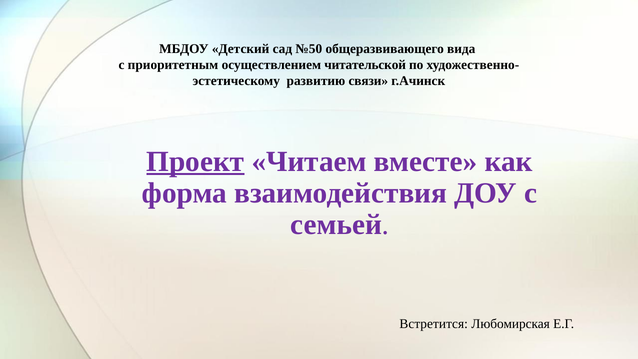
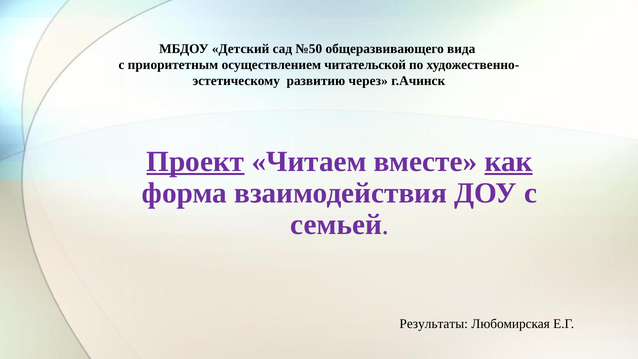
связи: связи -> через (368, 81)
как underline: none -> present (509, 161)
Встретится: Встретится -> Результаты (434, 324)
